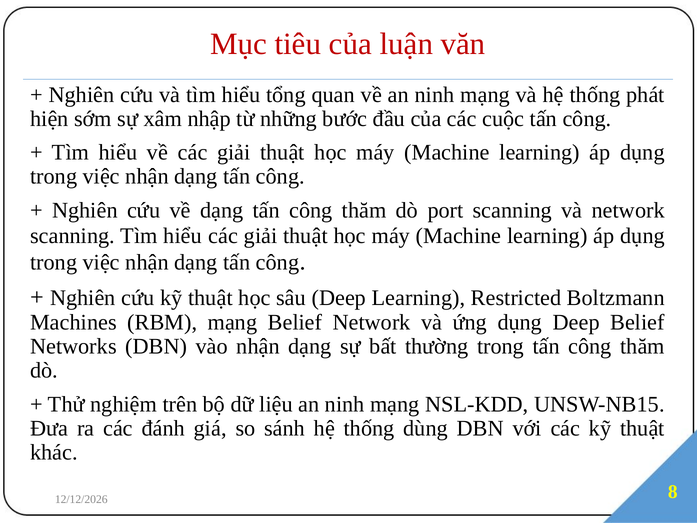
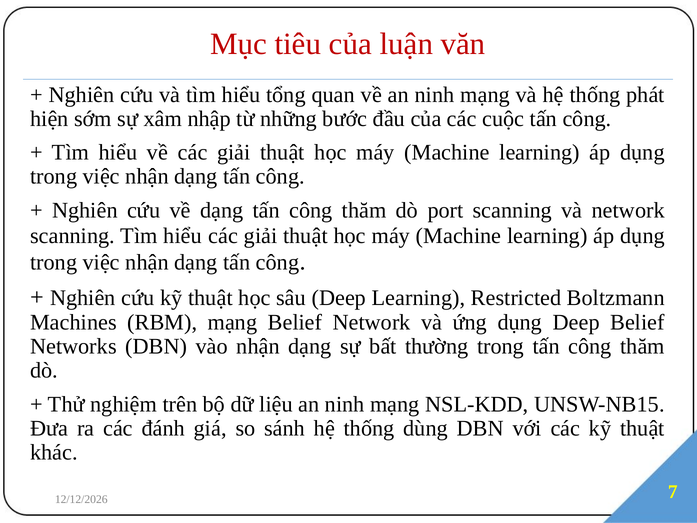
8: 8 -> 7 (673, 492)
